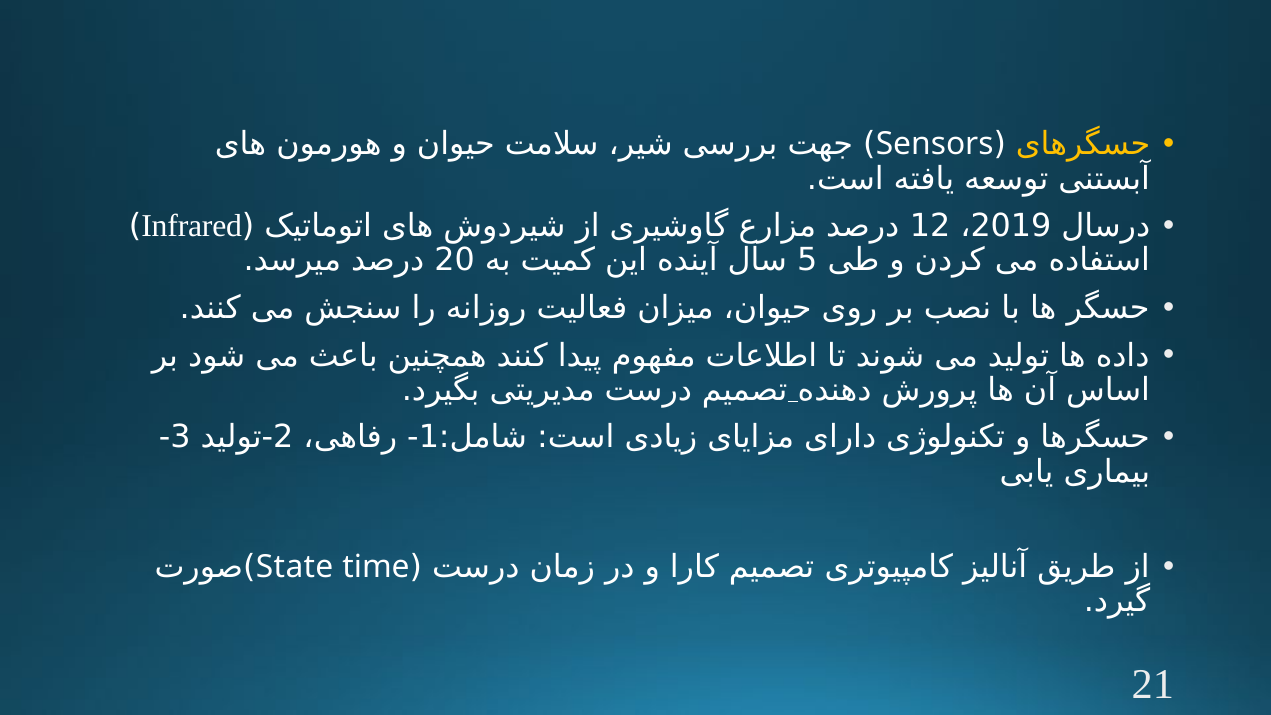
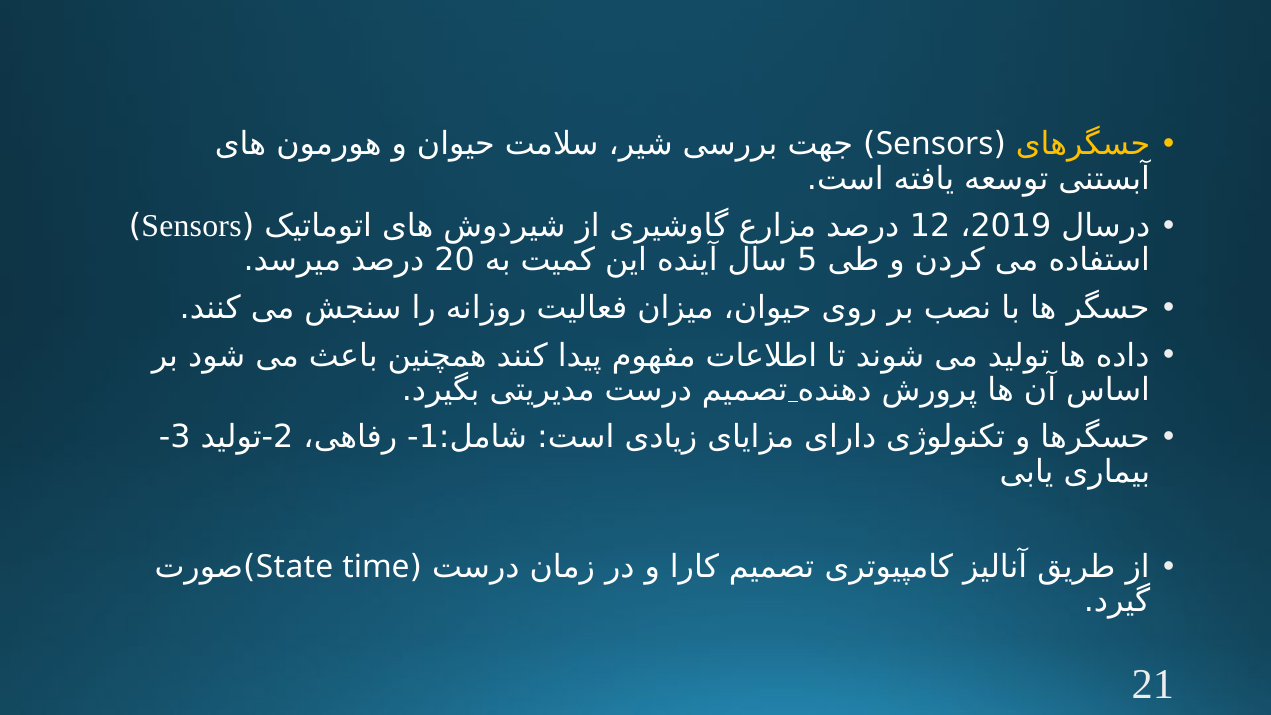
Infrared: Infrared -> Sensors (192, 226)
